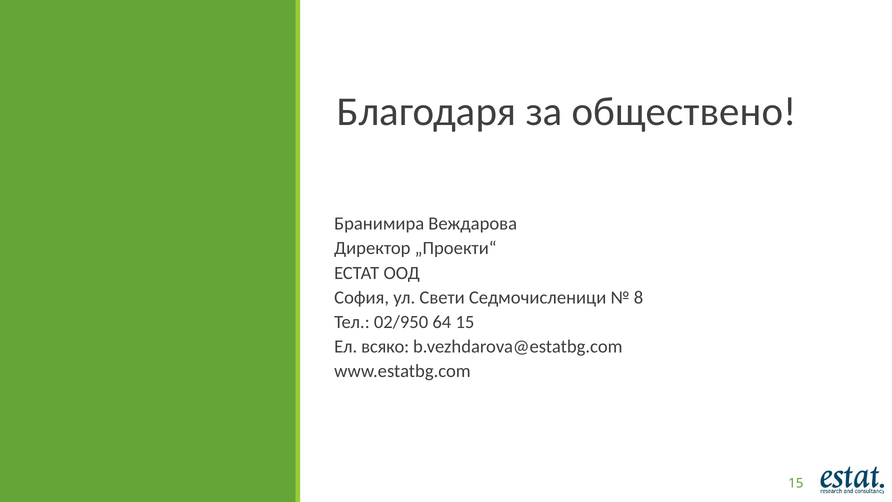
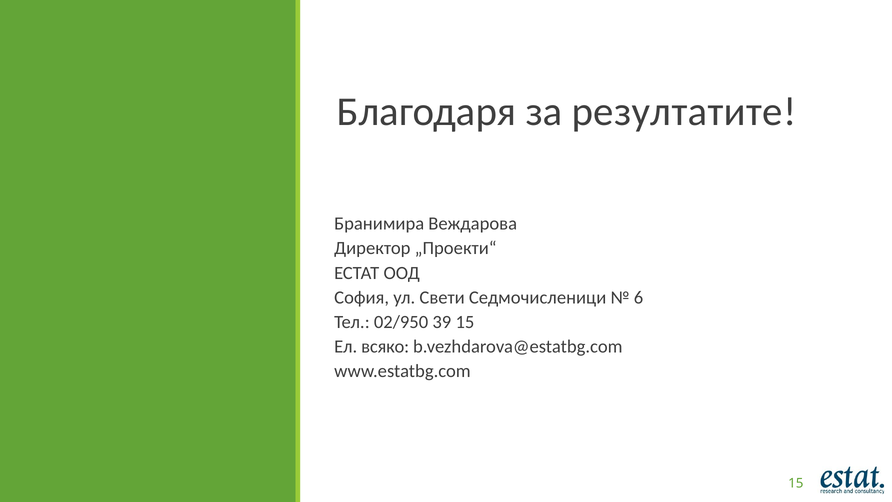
обществено: обществено -> резултатите (684, 112)
8: 8 -> 6 (638, 297)
64: 64 -> 39 (442, 322)
